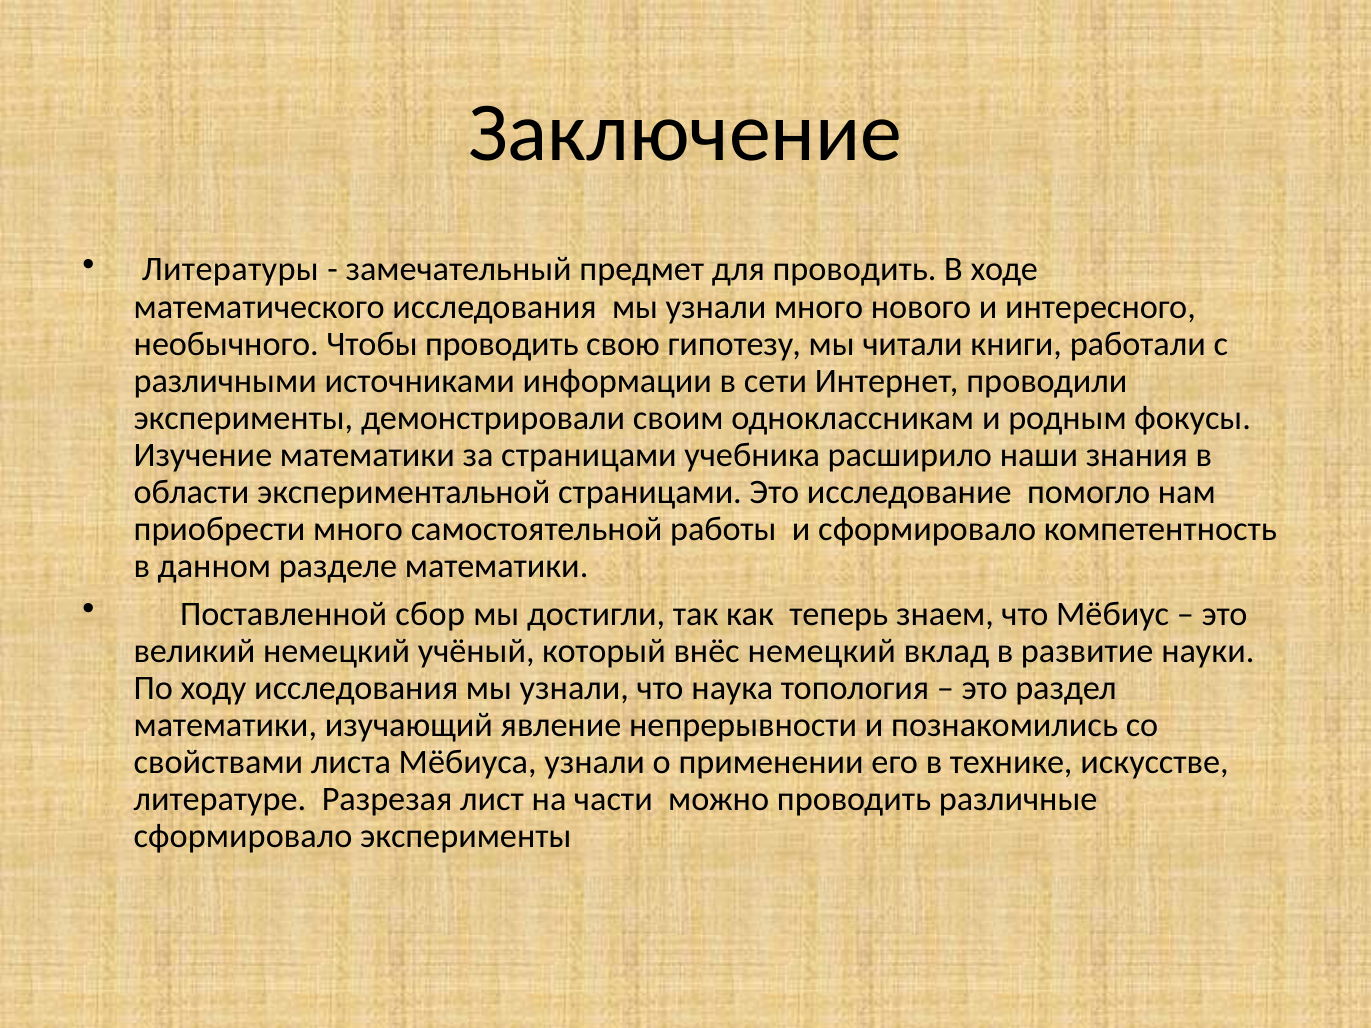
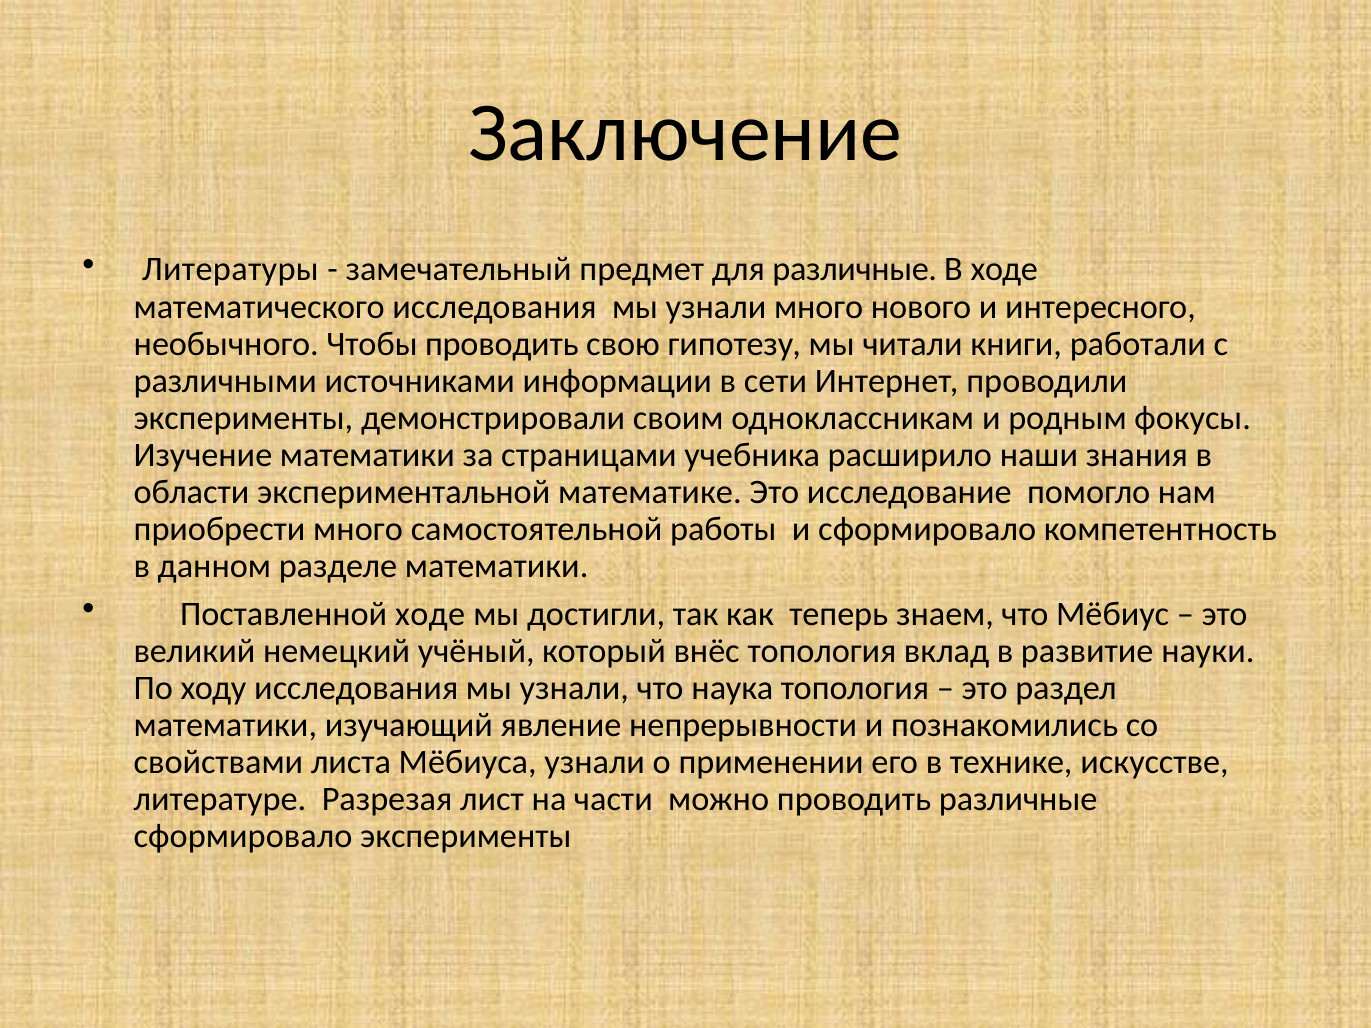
для проводить: проводить -> различные (855, 270)
экспериментальной страницами: страницами -> математике (650, 492)
Поставленной сбор: сбор -> ходе (430, 614)
внёс немецкий: немецкий -> топология (822, 651)
